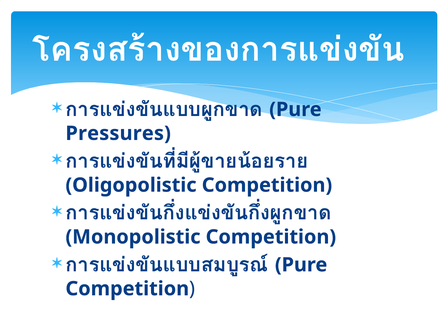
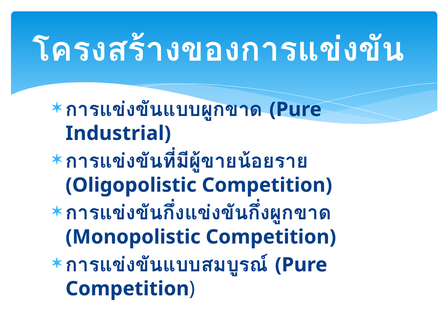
Pressures: Pressures -> Industrial (118, 133)
